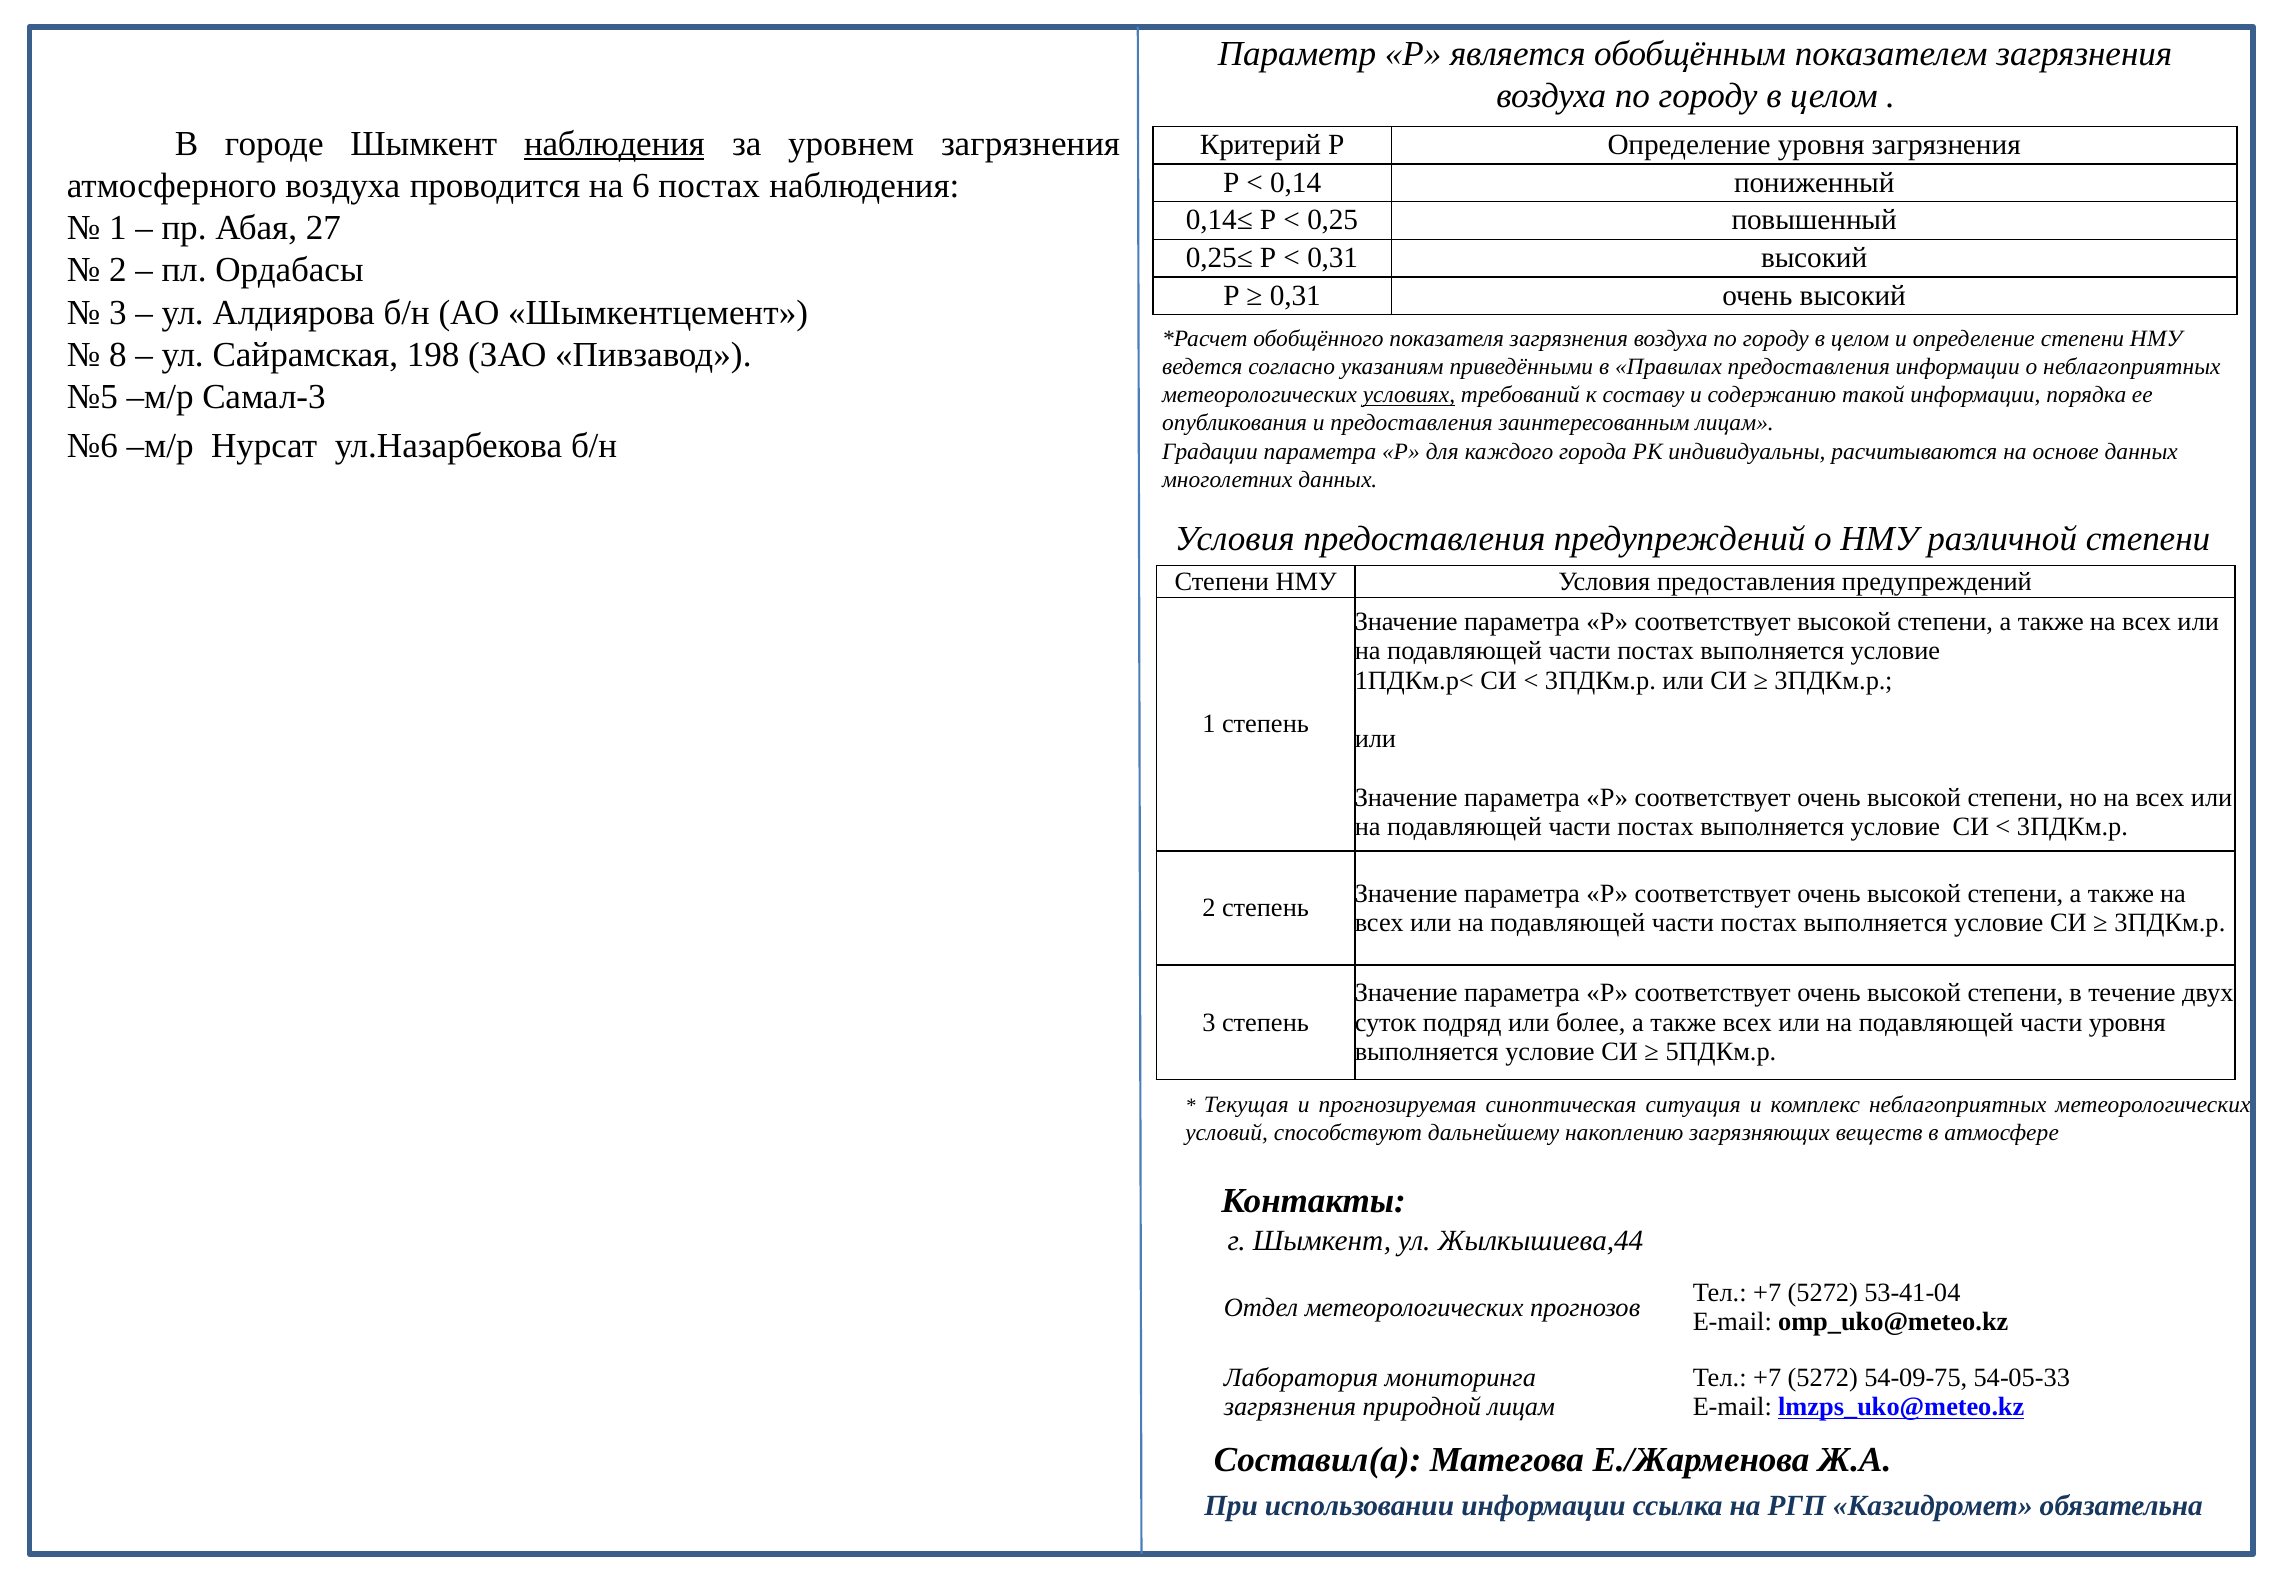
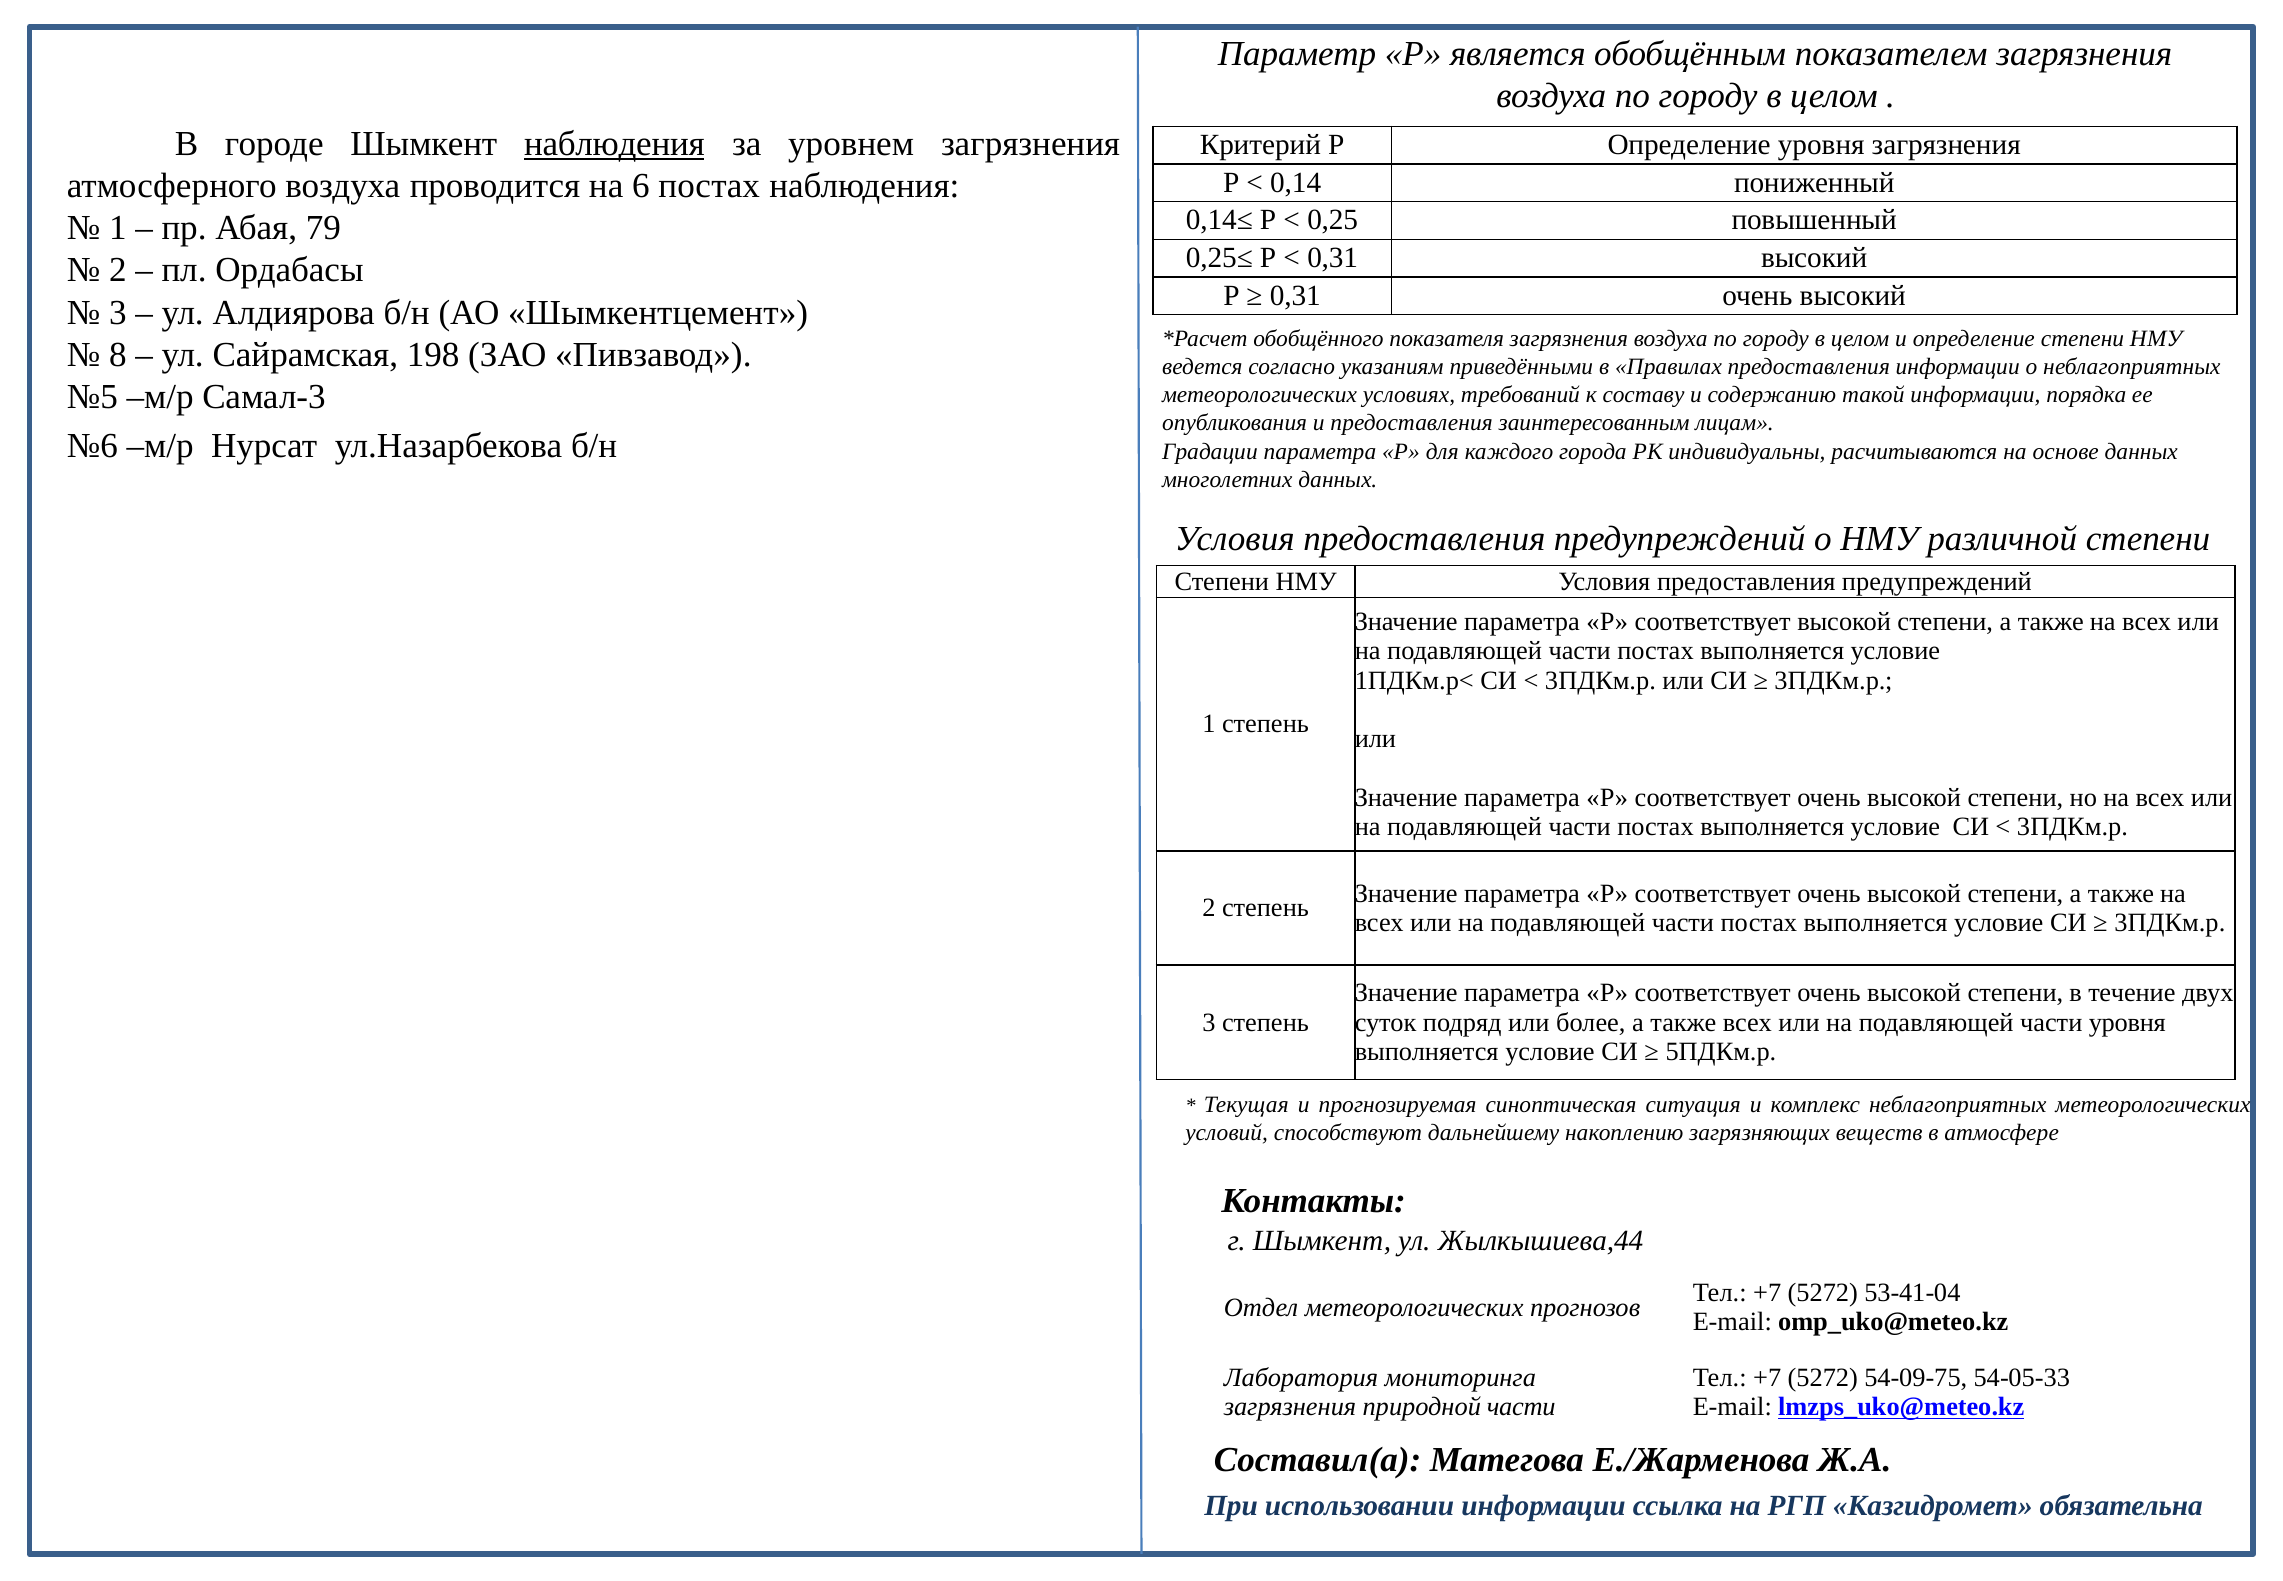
27: 27 -> 79 (323, 228)
условиях underline: present -> none (1409, 395)
природной лицам: лицам -> части (1521, 1406)
